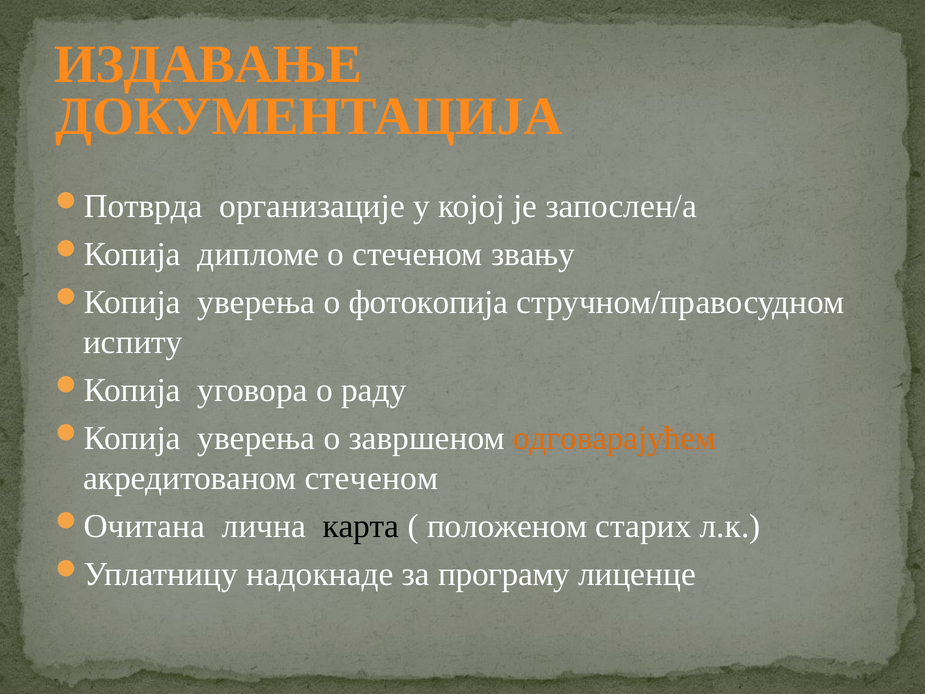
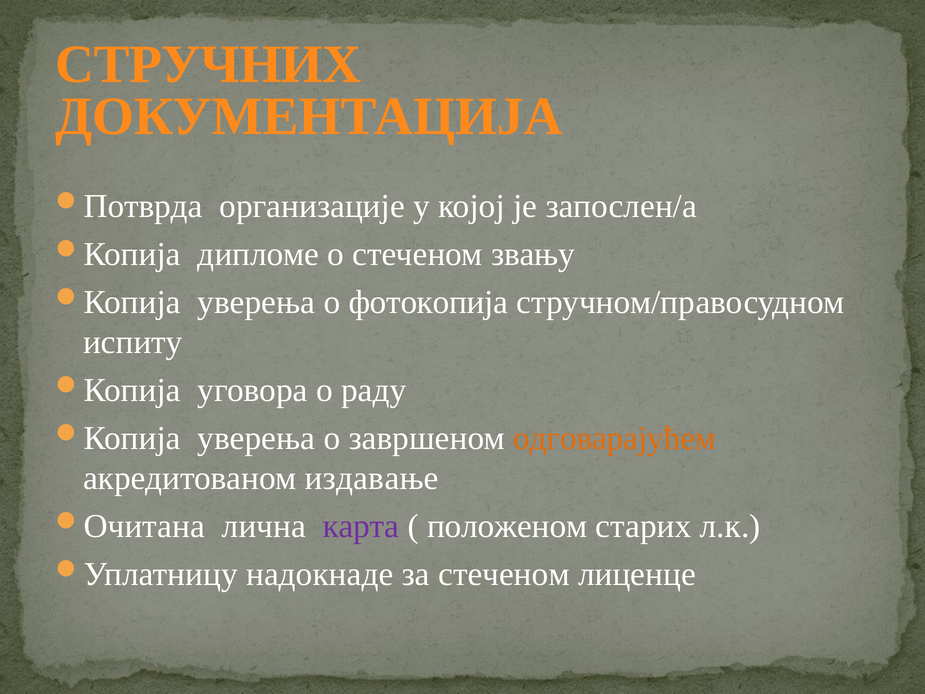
ИЗДАВАЊЕ: ИЗДАВАЊЕ -> СТРУЧНИХ (208, 65)
акредитованом стеченом: стеченом -> издавање (372, 478)
карта colour: black -> purple (361, 526)
за програму: програму -> стеченом (504, 574)
